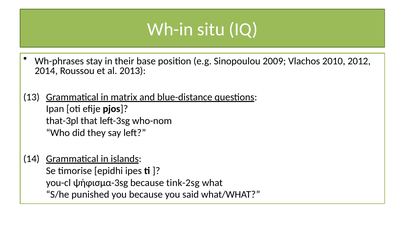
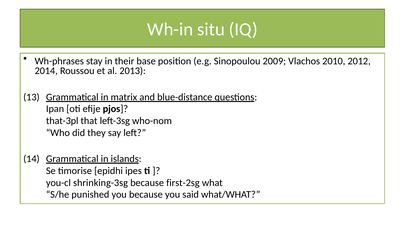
ψήφισμα-3sg: ψήφισμα-3sg -> shrinking-3sg (101, 183)
tink-2sg: tink-2sg -> first-2sg (183, 183)
